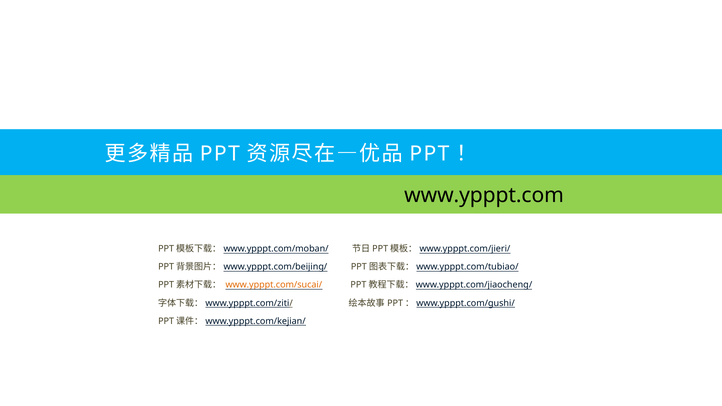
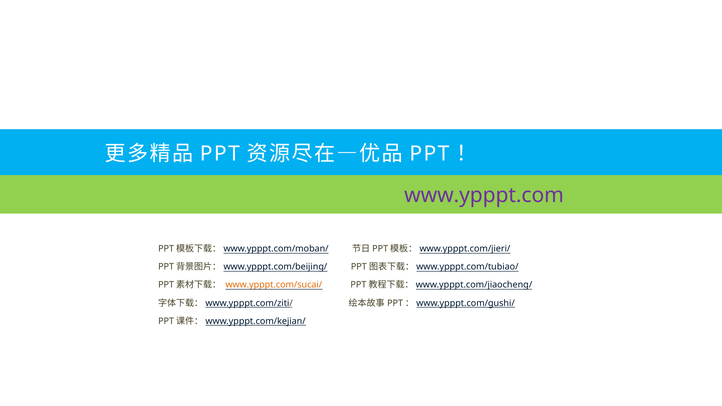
www.ypppt.com colour: black -> purple (484, 196)
